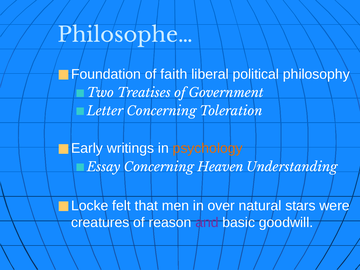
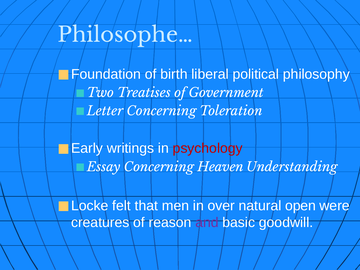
faith: faith -> birth (174, 74)
psychology colour: orange -> red (208, 148)
stars: stars -> open (300, 206)
